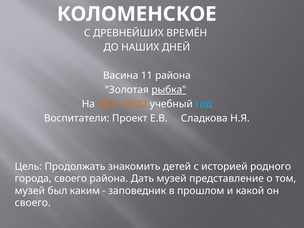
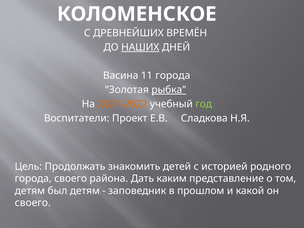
НАШИХ underline: none -> present (140, 47)
11 района: района -> города (173, 76)
год colour: light blue -> light green (204, 104)
Дать музей: музей -> каким (172, 179)
музей: музей -> детям (30, 191)
был каким: каким -> детям (85, 191)
